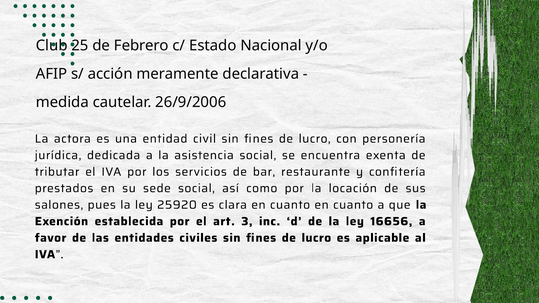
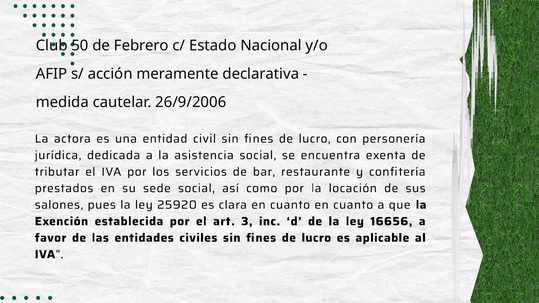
25: 25 -> 50 (80, 46)
